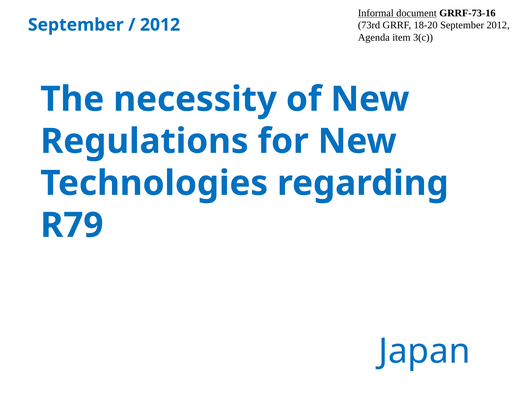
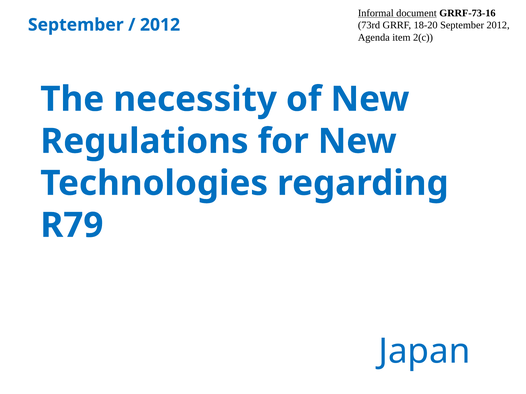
3(c: 3(c -> 2(c (423, 38)
